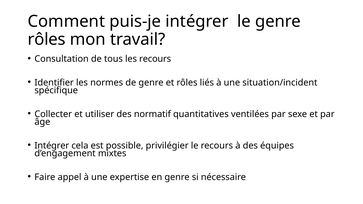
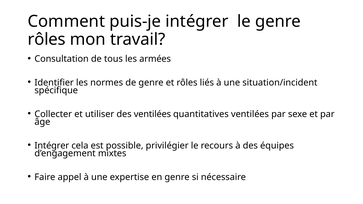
les recours: recours -> armées (155, 59)
des normatif: normatif -> ventilées (152, 114)
